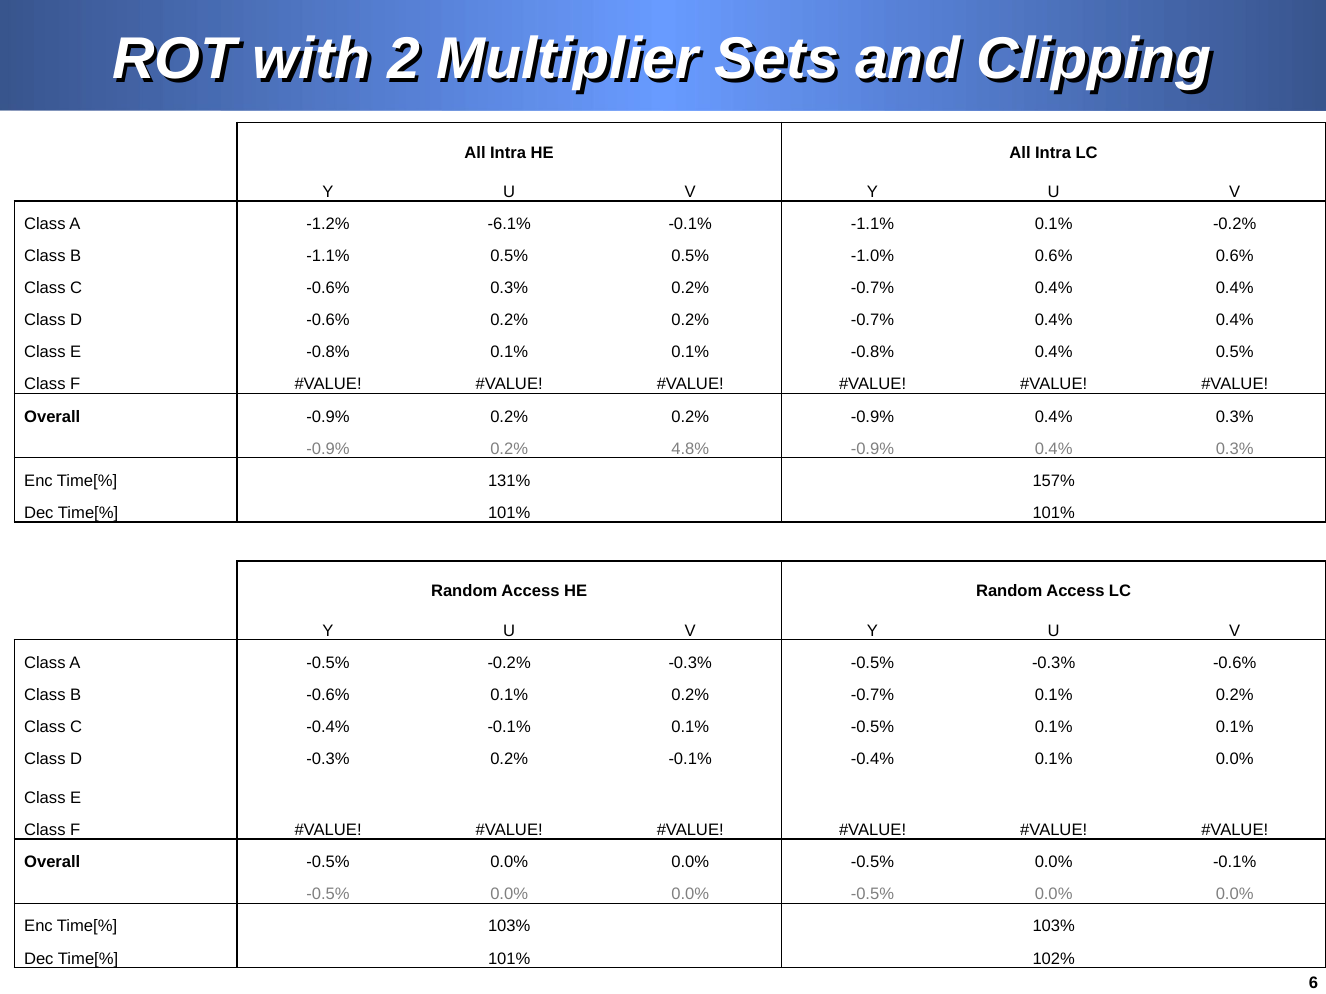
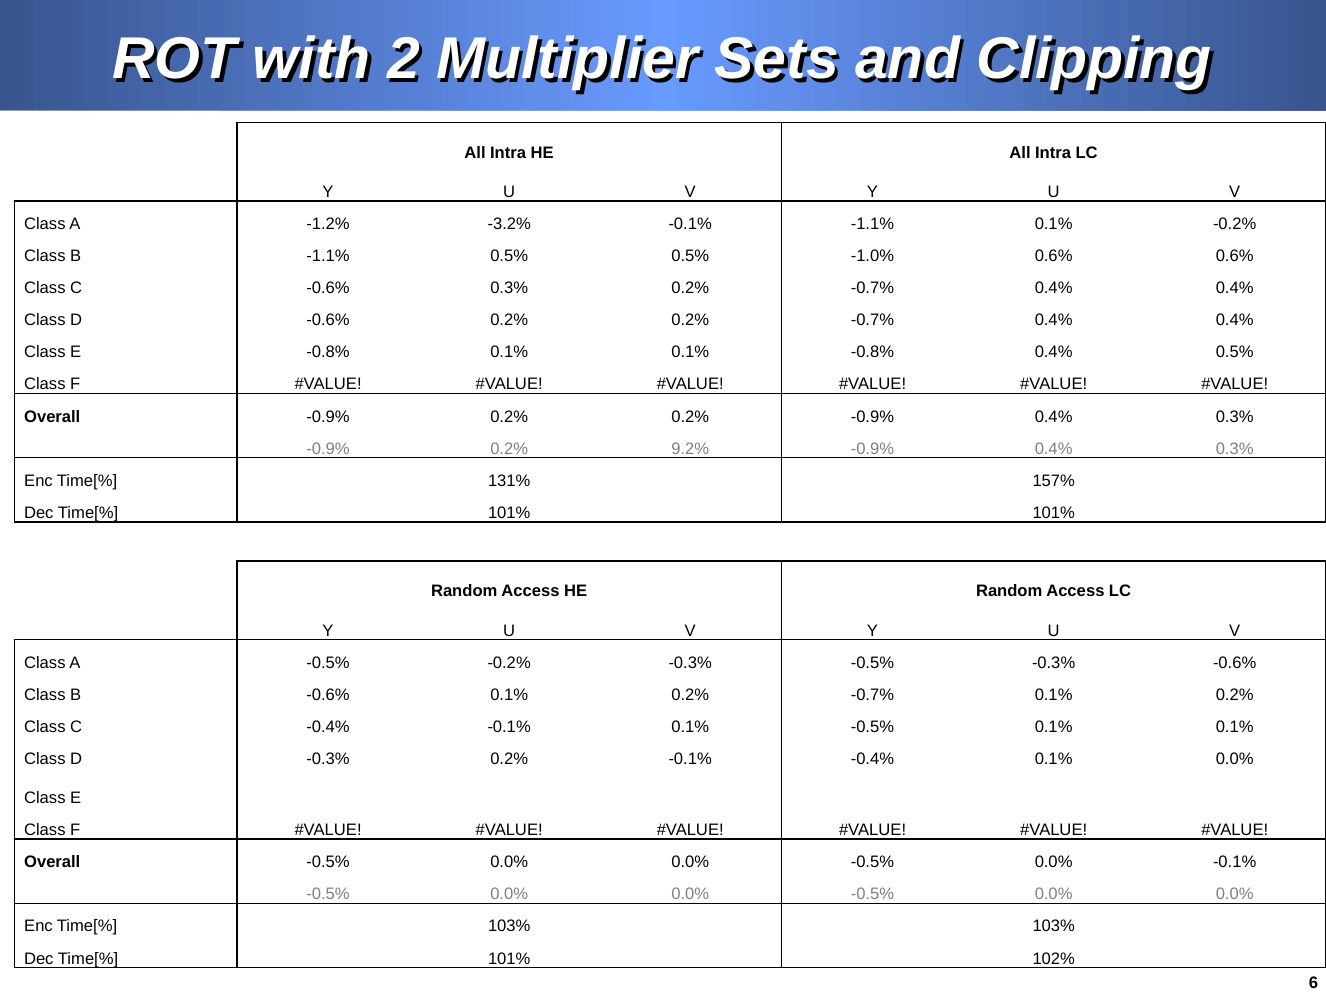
-6.1%: -6.1% -> -3.2% (509, 224)
4.8%: 4.8% -> 9.2% (690, 449)
